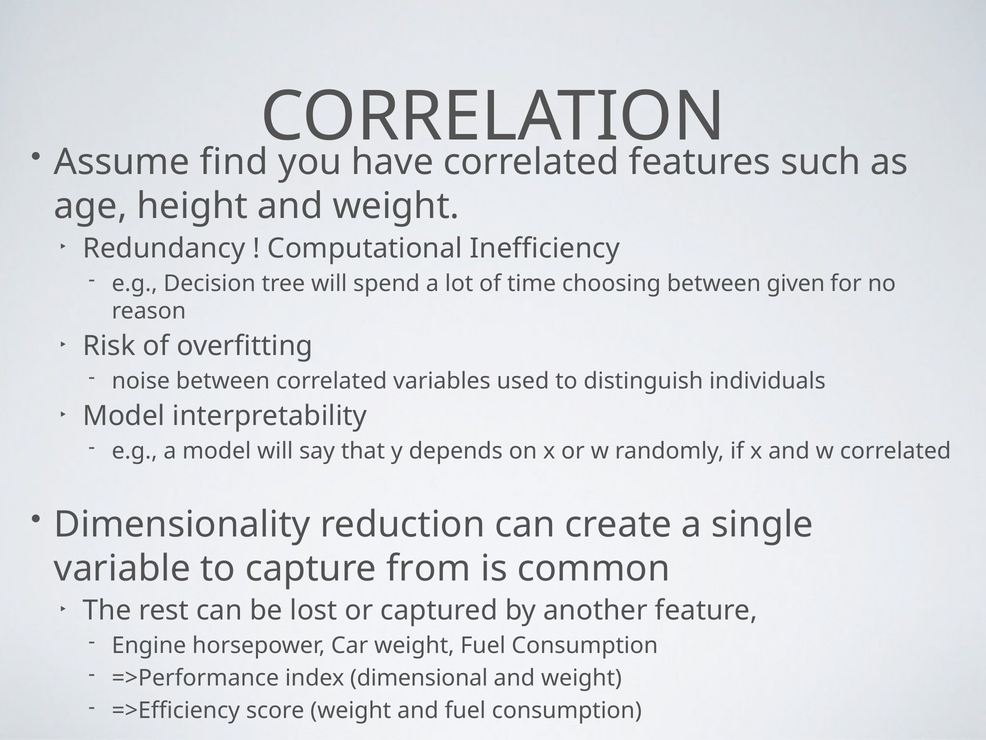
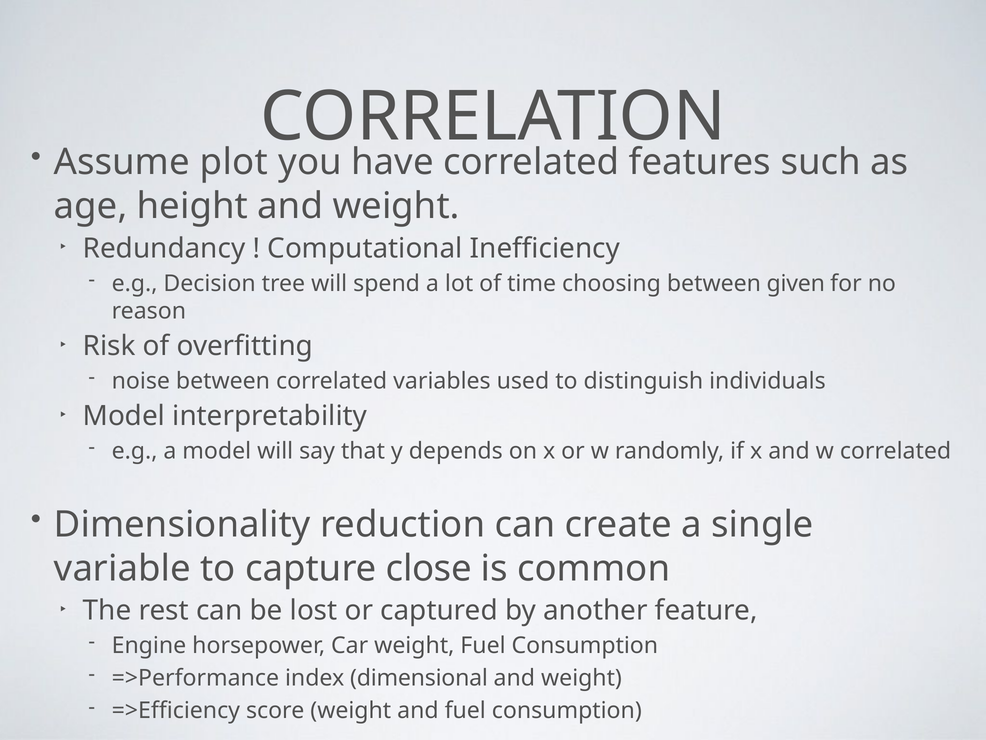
find: find -> plot (234, 162)
from: from -> close (429, 568)
